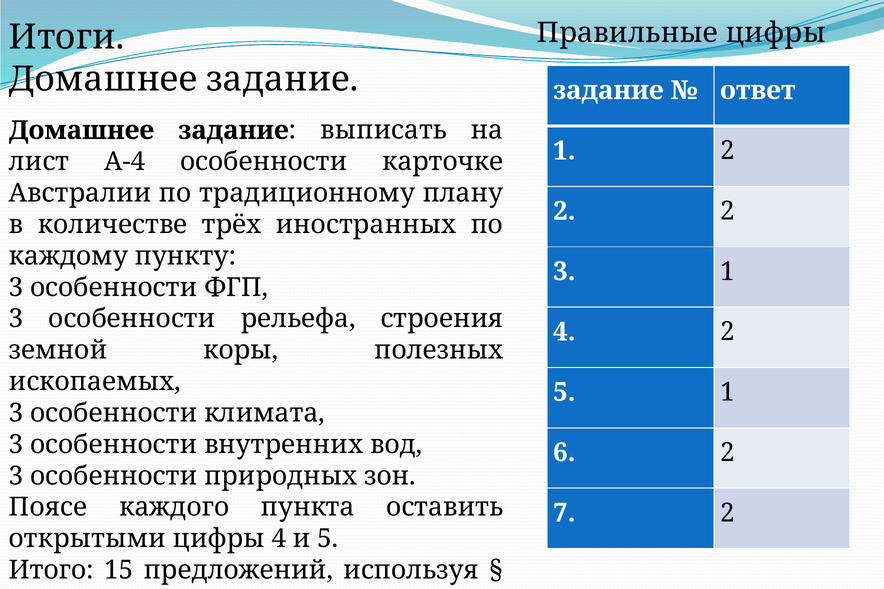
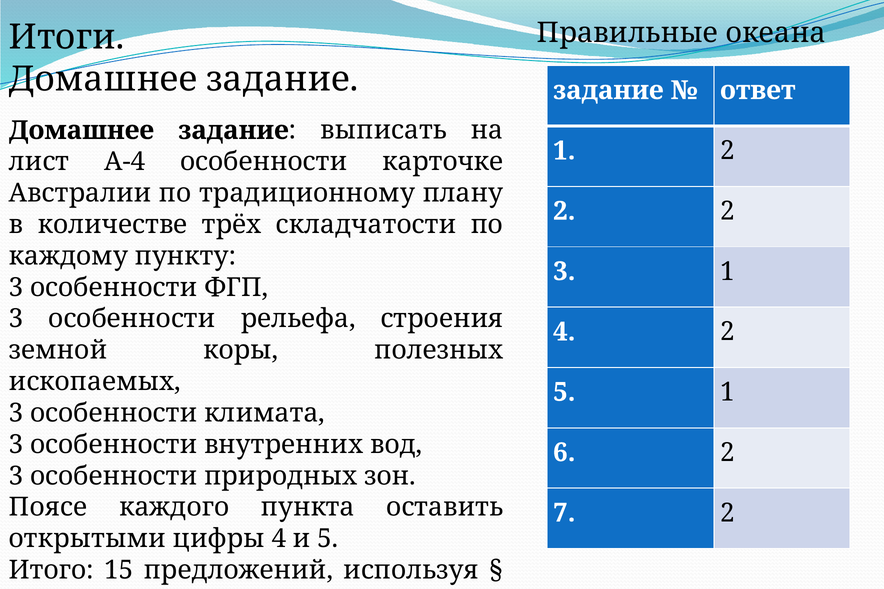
Правильные цифры: цифры -> океана (776, 33)
иностранных: иностранных -> складчатости (366, 224)
